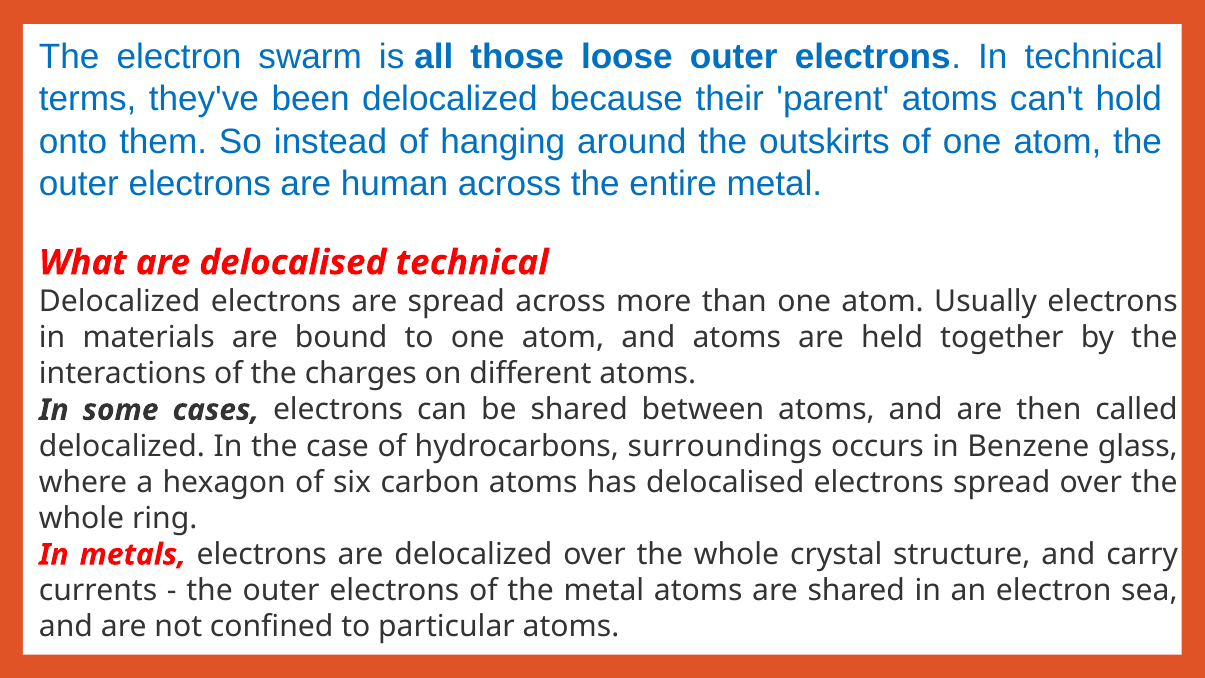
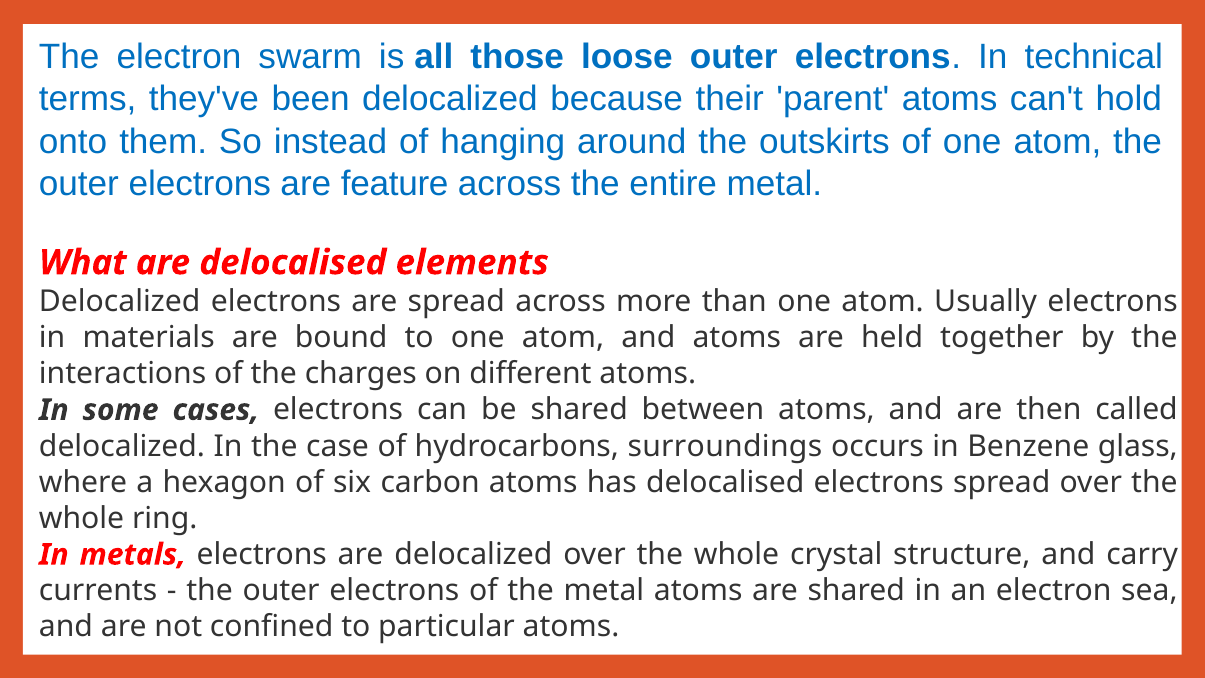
human: human -> feature (395, 184)
delocalised technical: technical -> elements (472, 263)
